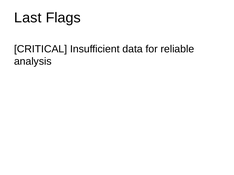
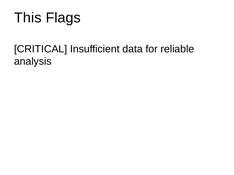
Last: Last -> This (28, 18)
